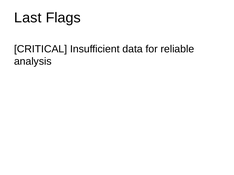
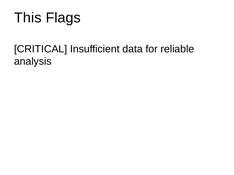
Last: Last -> This (28, 18)
